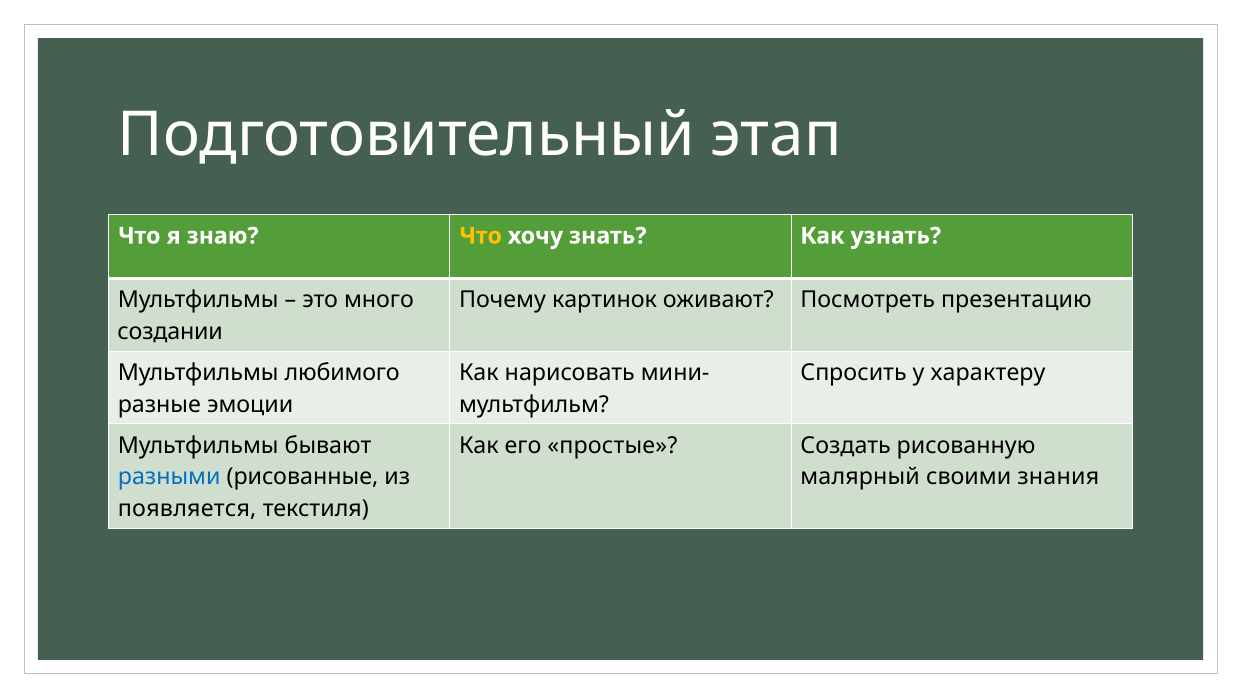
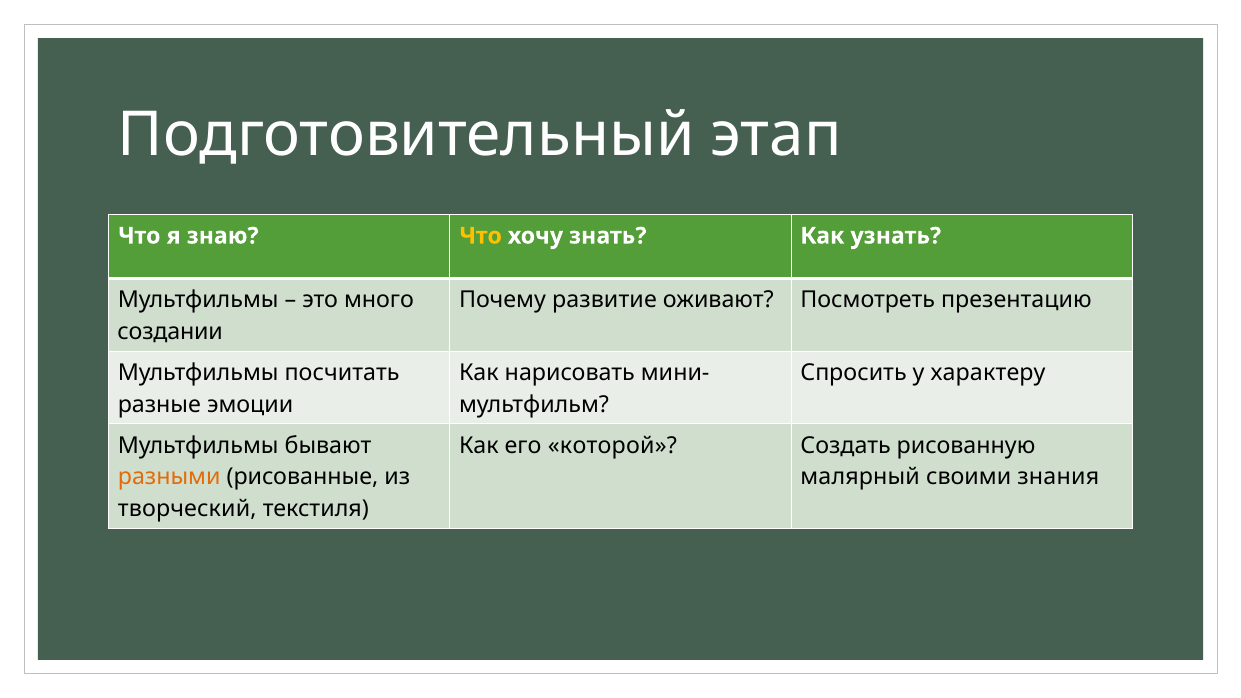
картинок: картинок -> развитие (604, 300)
любимого: любимого -> посчитать (342, 373)
простые: простые -> которой (612, 446)
разными colour: blue -> orange (169, 477)
появляется: появляется -> творческий (187, 509)
